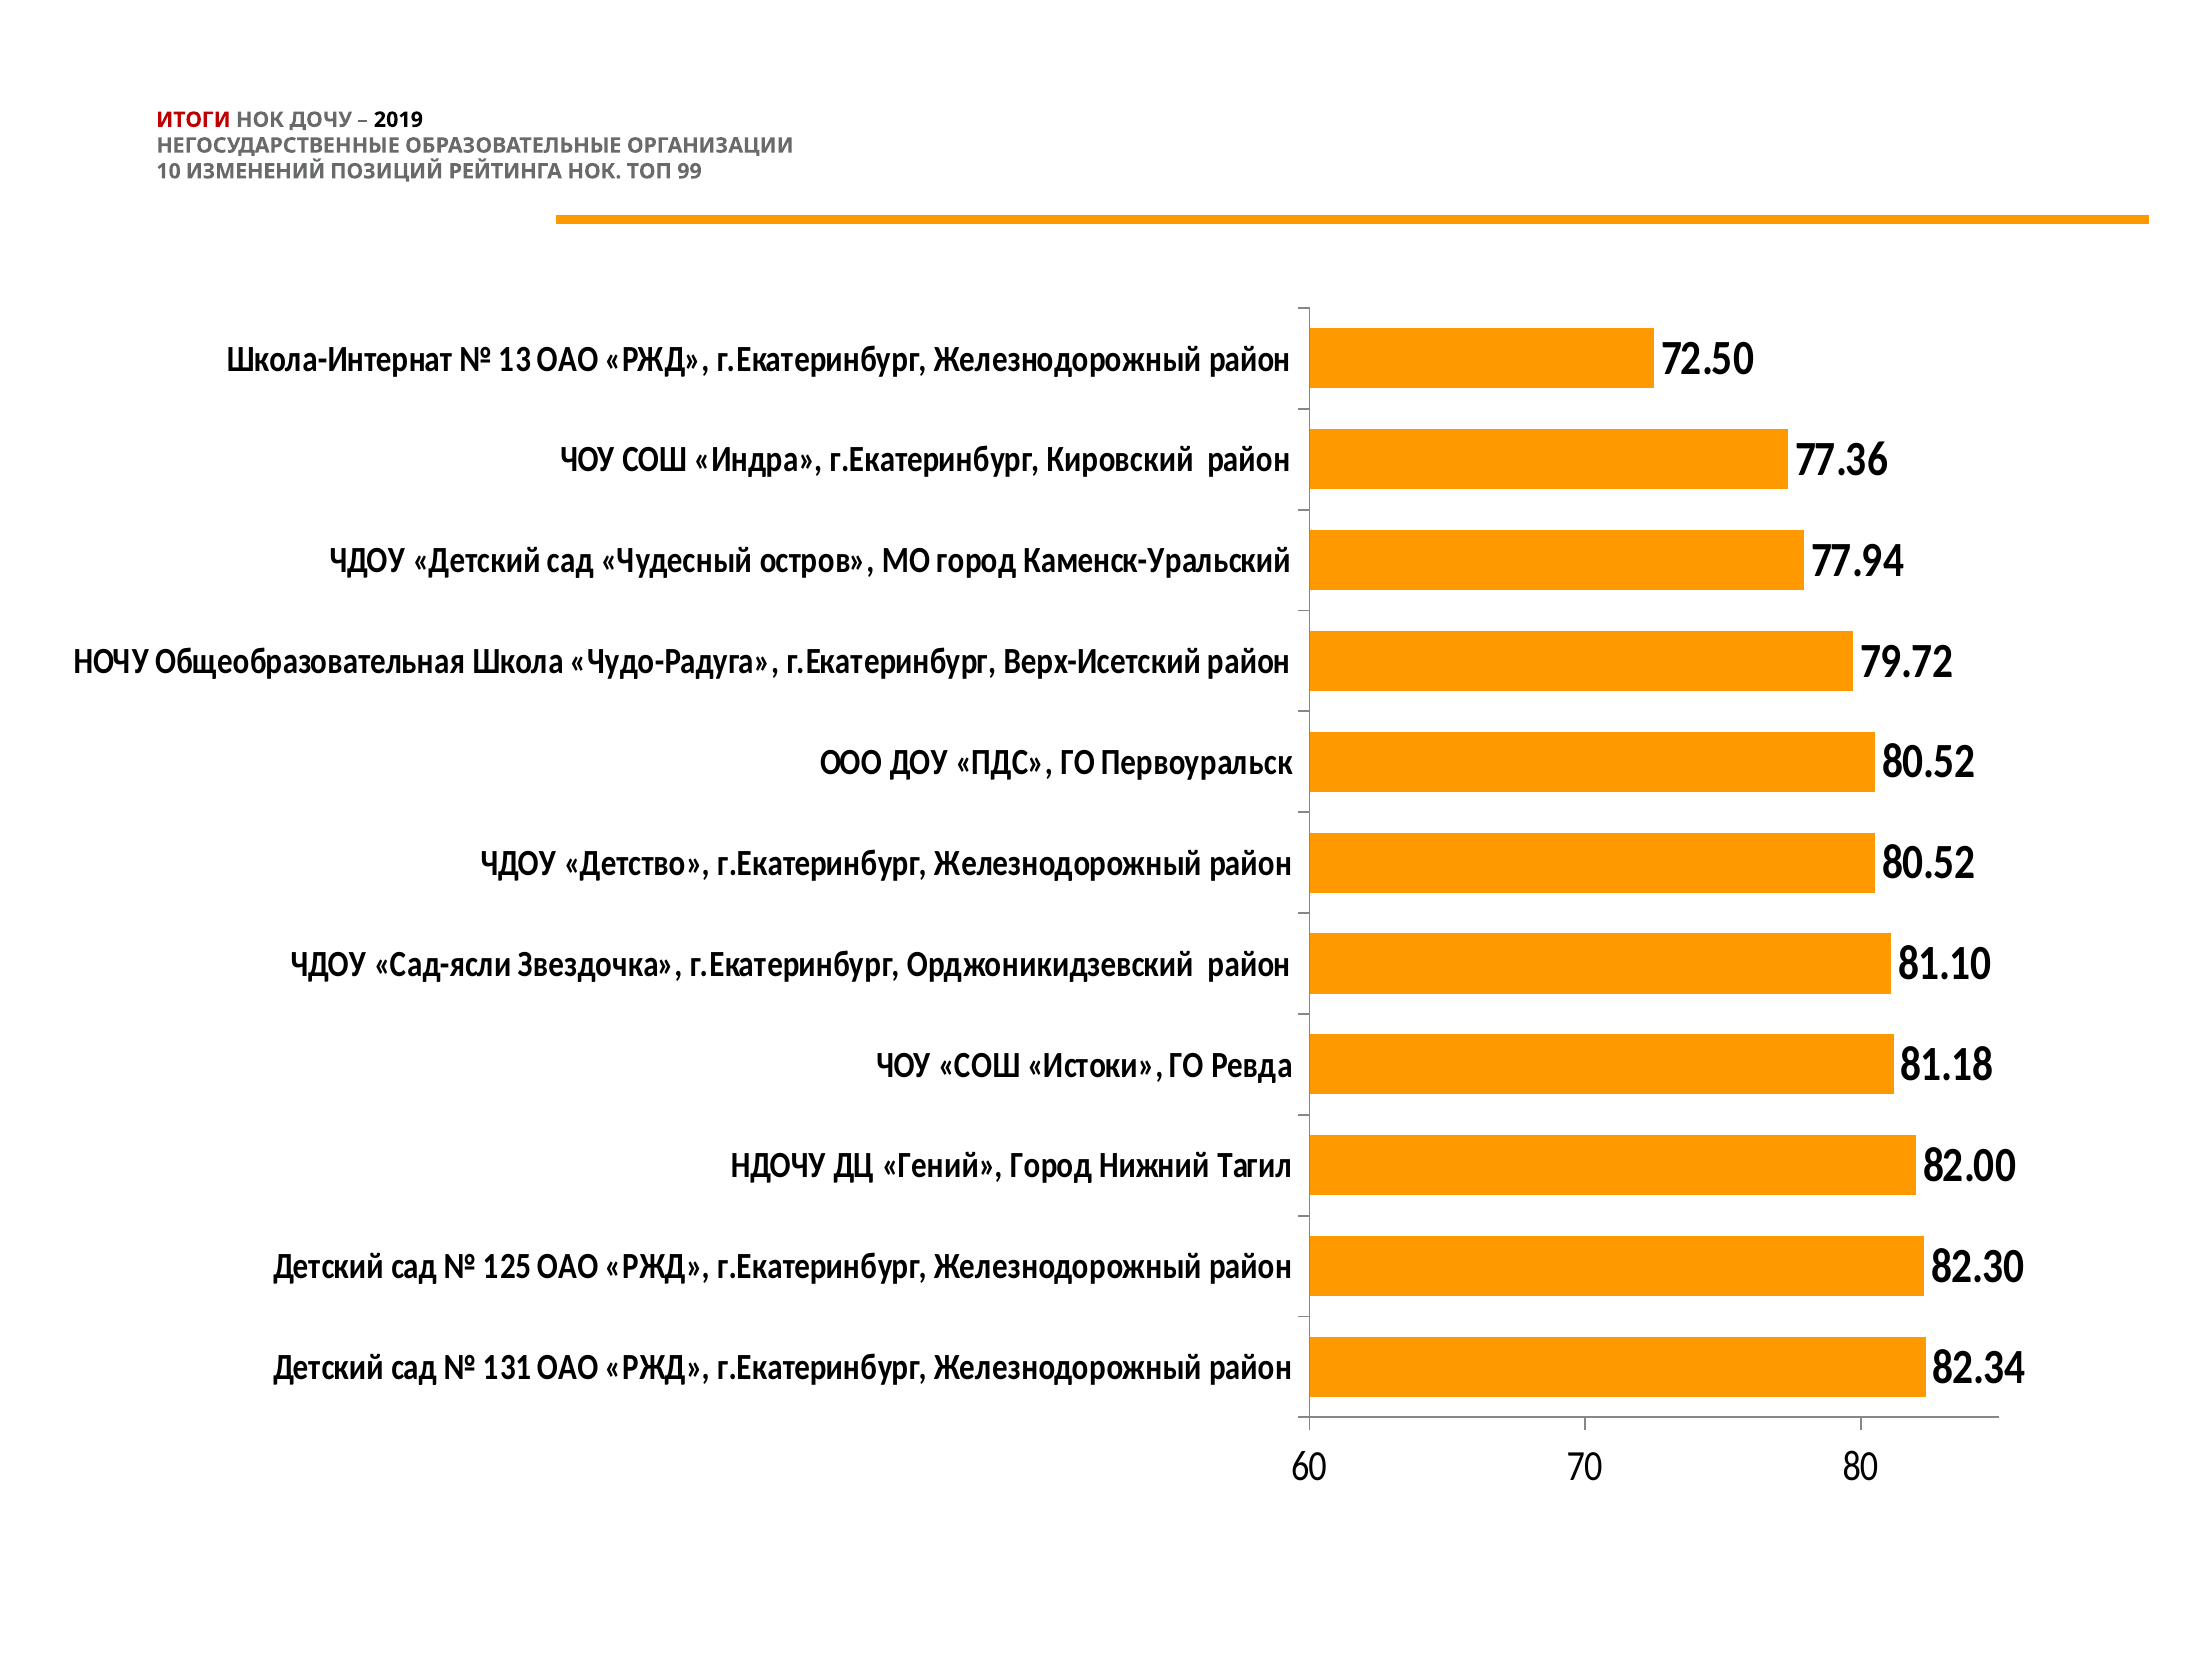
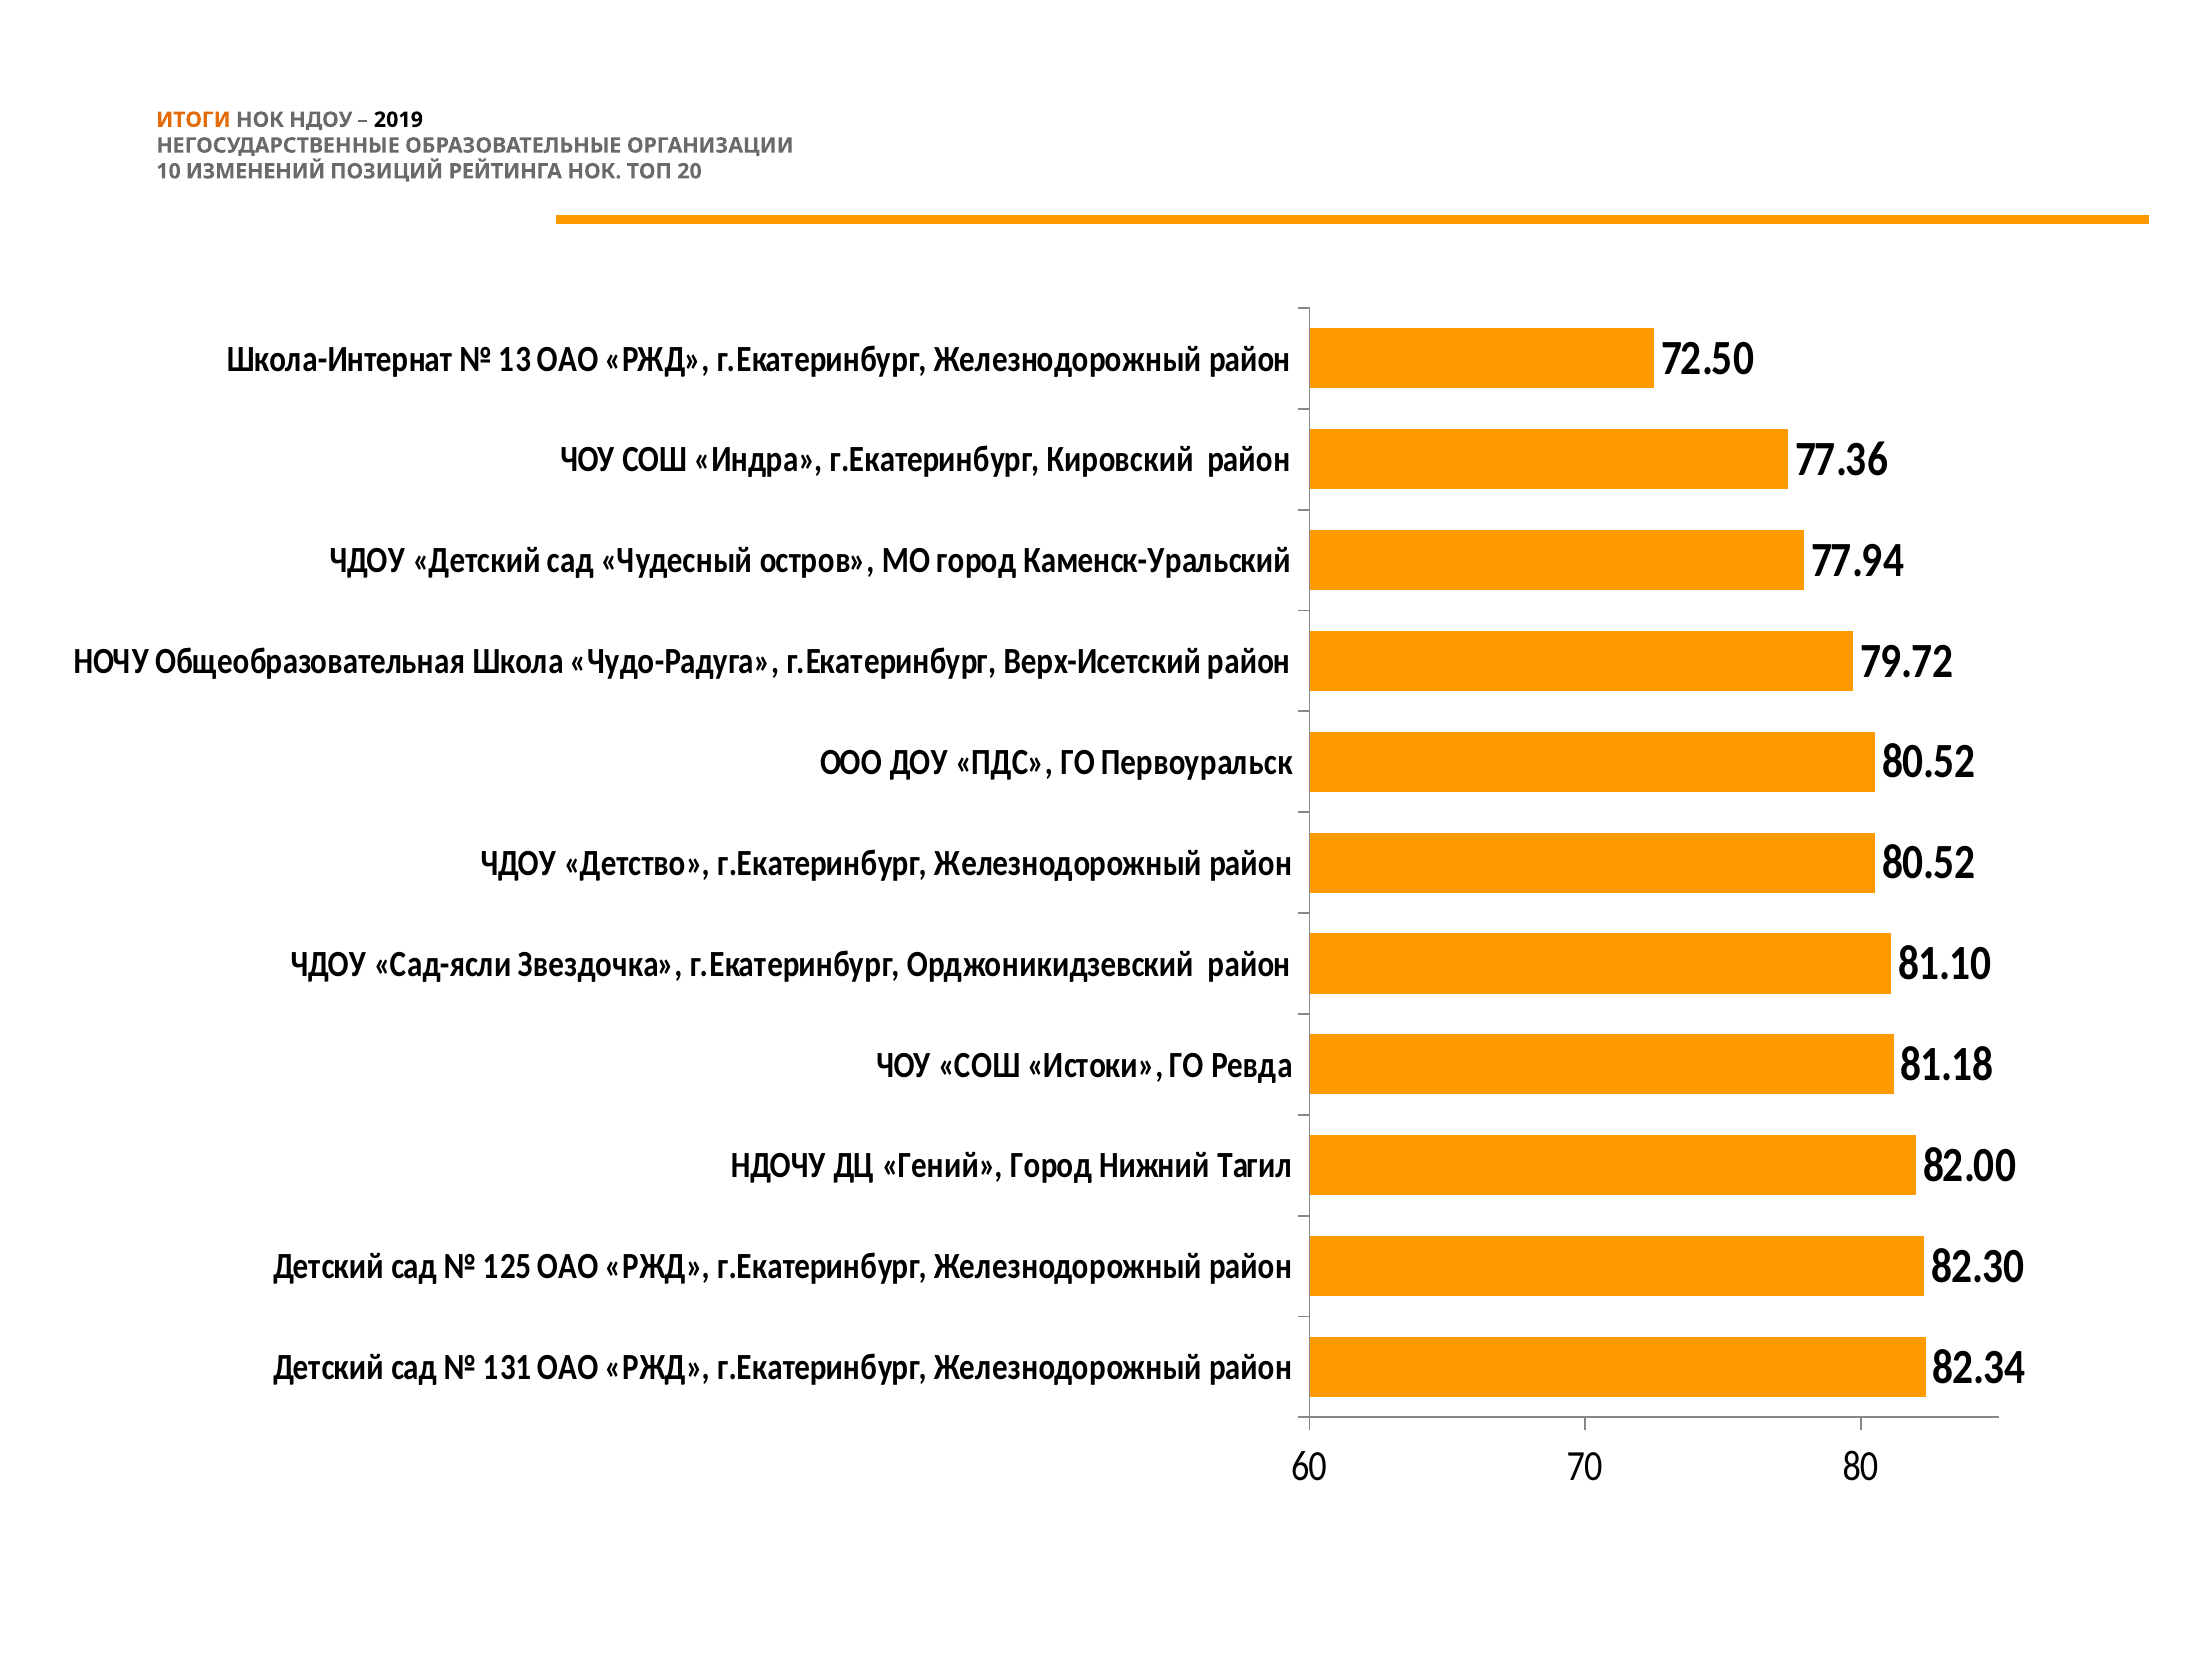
ИТОГИ colour: red -> orange (194, 120)
ДОЧУ: ДОЧУ -> НДОУ (321, 120)
99: 99 -> 20 (690, 171)
